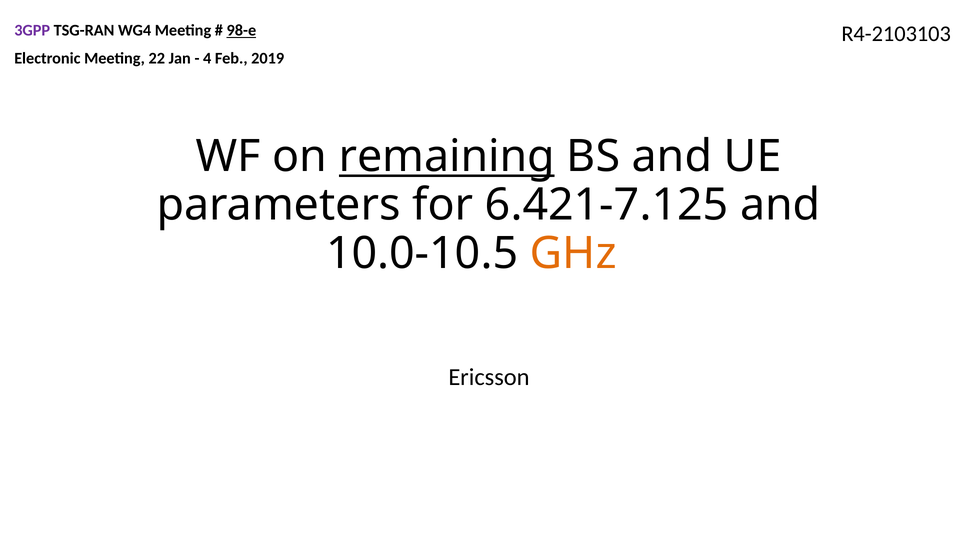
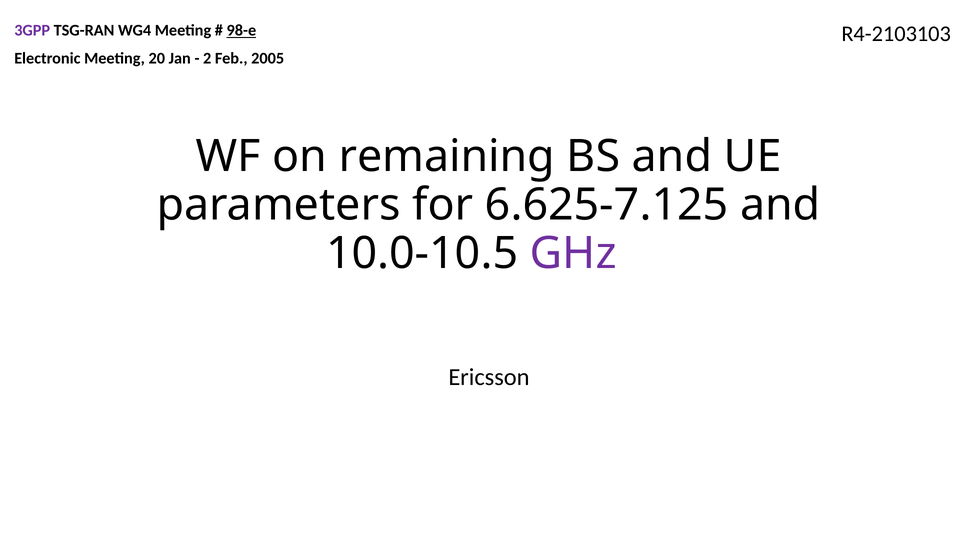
22: 22 -> 20 (157, 58)
4: 4 -> 2 (207, 58)
2019: 2019 -> 2005 (268, 58)
remaining underline: present -> none (447, 156)
6.421-7.125: 6.421-7.125 -> 6.625-7.125 (607, 205)
GHz colour: orange -> purple (573, 253)
